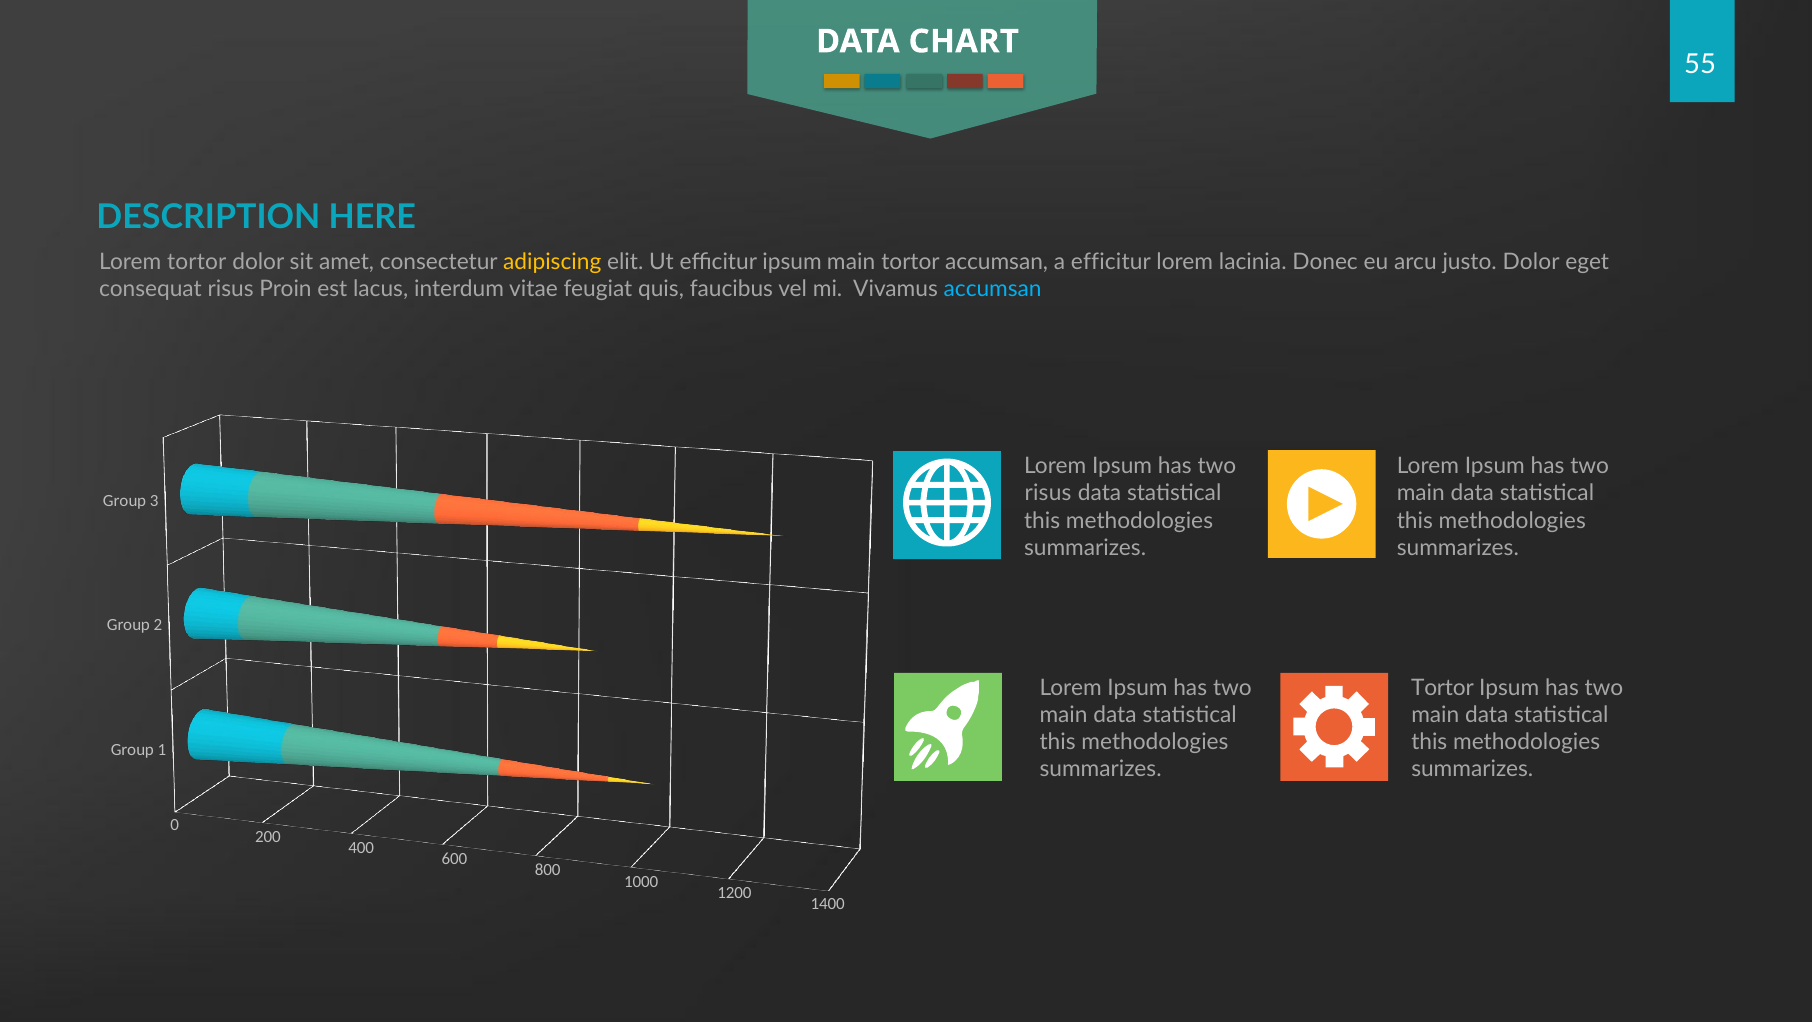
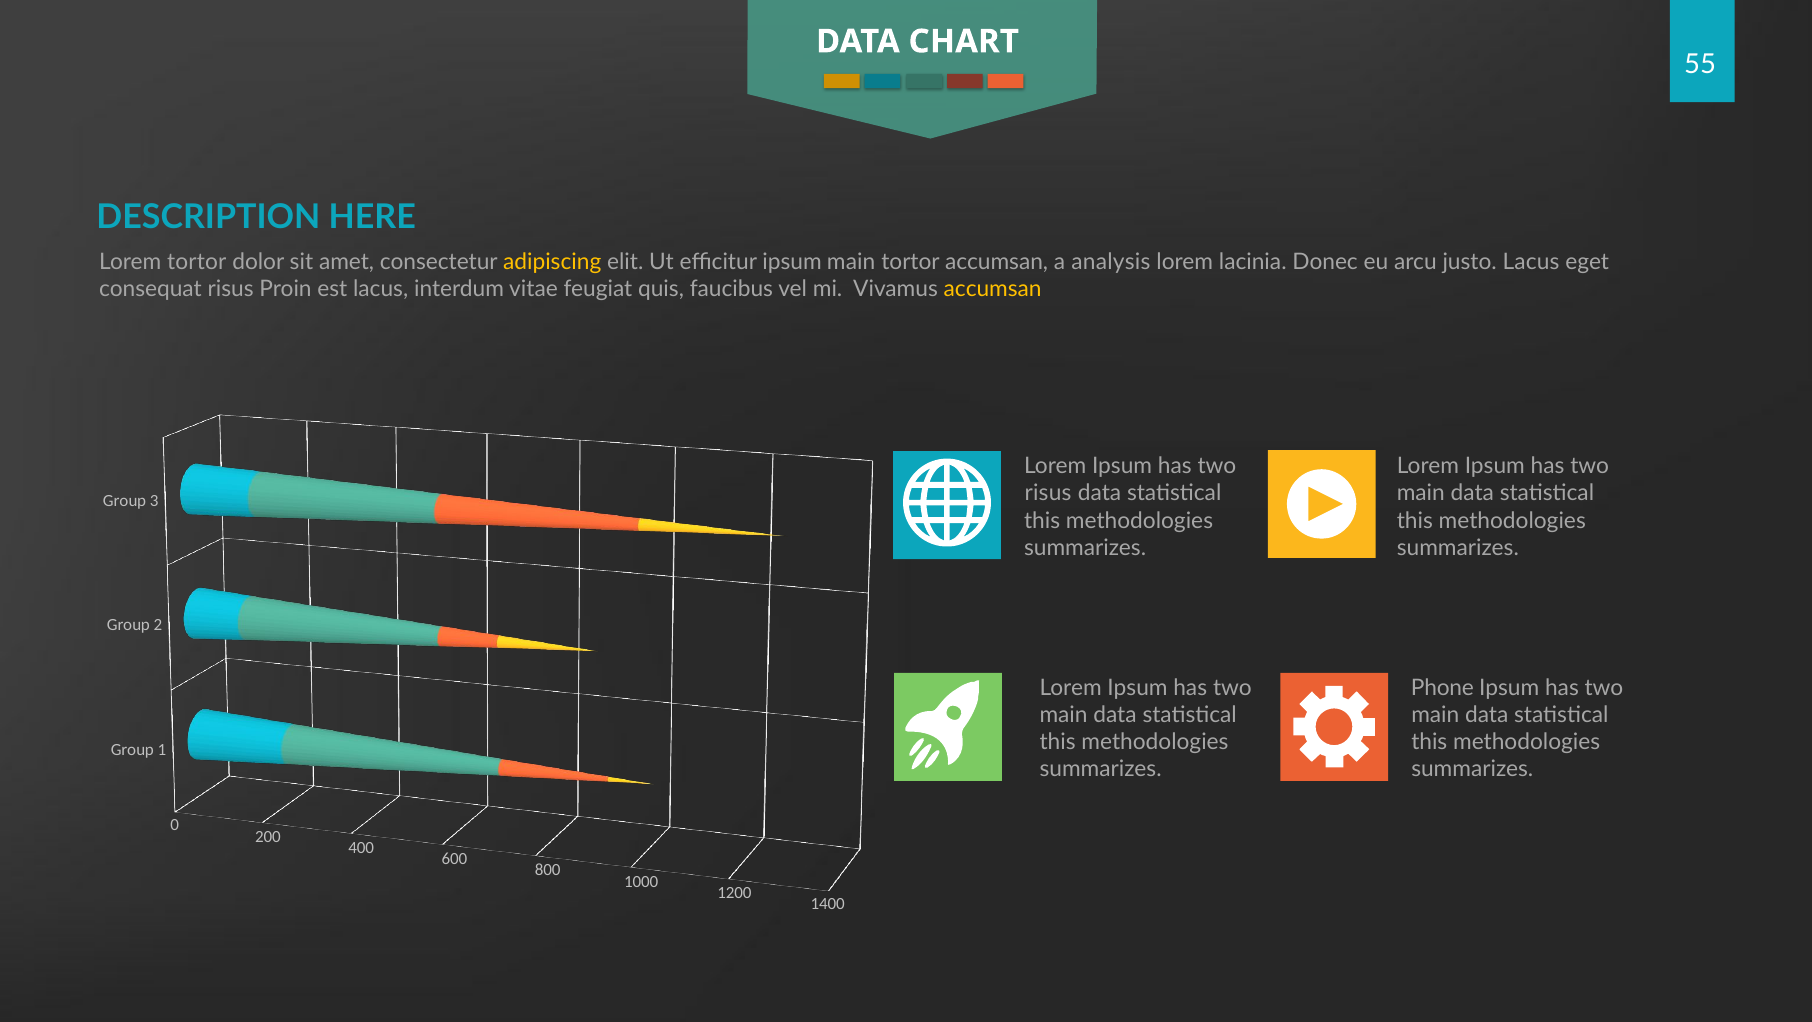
a efficitur: efficitur -> analysis (1111, 262)
justo Dolor: Dolor -> Lacus (1531, 262)
accumsan colour: light blue -> yellow (993, 289)
Tortor: Tortor -> Phone (1442, 688)
